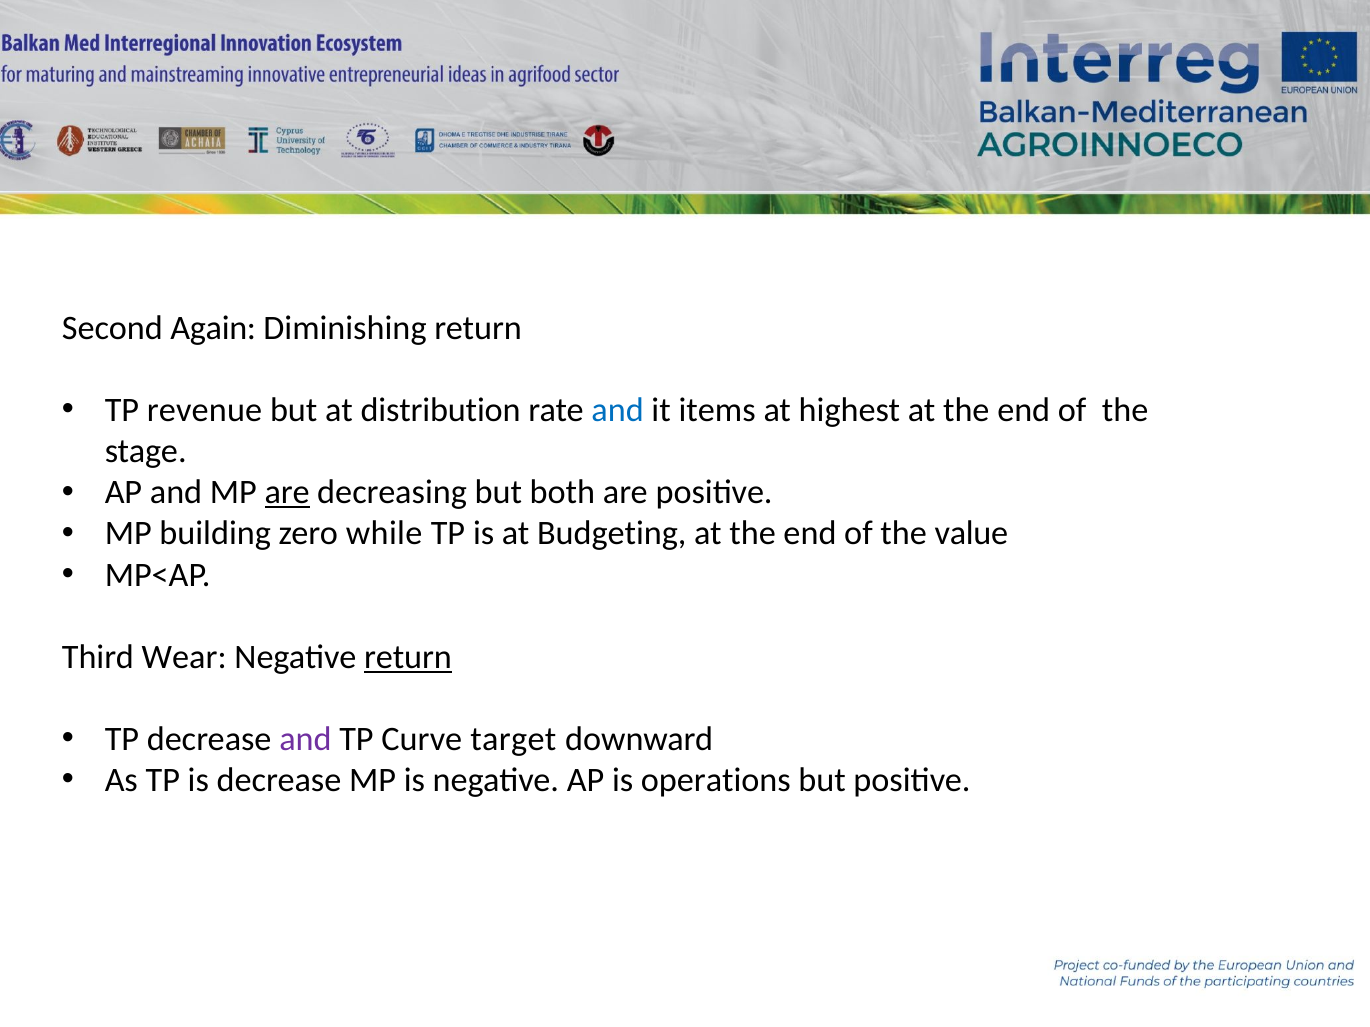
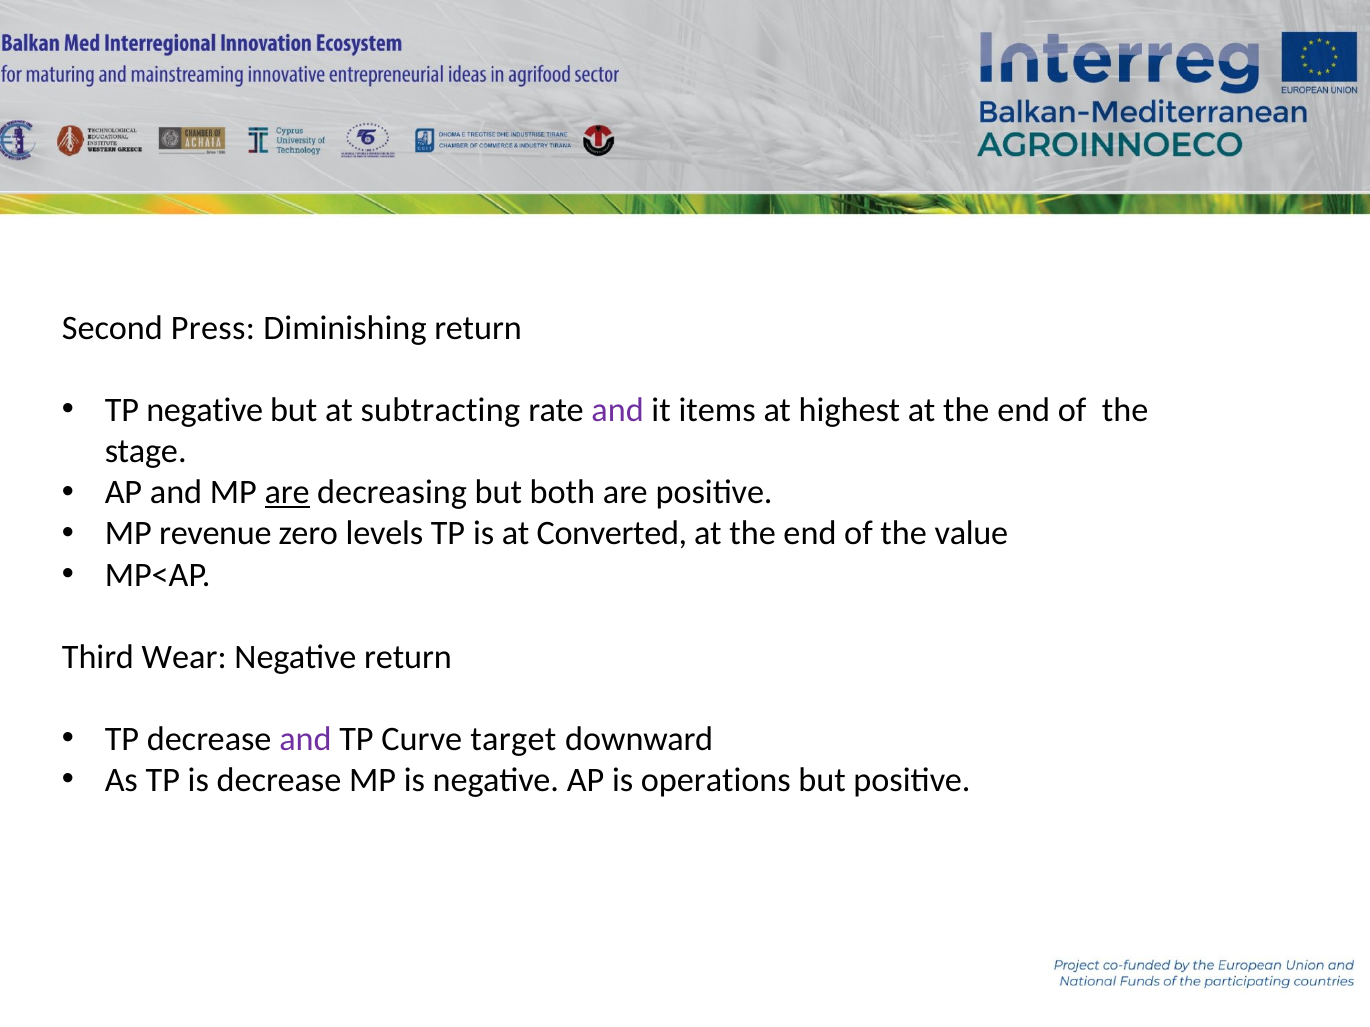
Again: Again -> Press (213, 328)
TP revenue: revenue -> negative (205, 411)
distribution: distribution -> subtracting (440, 411)
and colour: blue -> purple (618, 411)
building: building -> revenue (215, 534)
while: while -> levels (384, 534)
Budgeting: Budgeting -> Converted (612, 534)
return underline: present -> none (408, 657)
